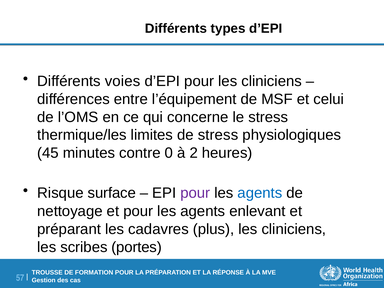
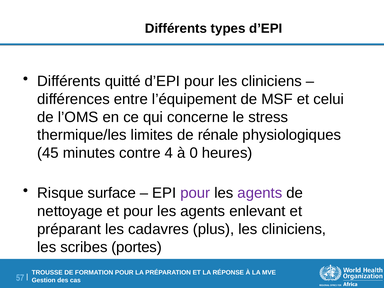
voies: voies -> quitté (123, 81)
de stress: stress -> rénale (218, 135)
0: 0 -> 4 (169, 153)
2: 2 -> 0 (194, 153)
agents colour: blue -> purple (260, 193)
